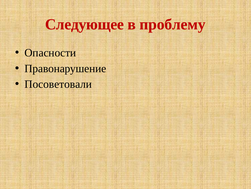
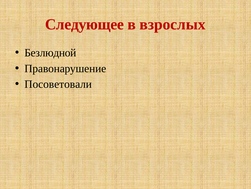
проблему: проблему -> взрослых (172, 24)
Опасности: Опасности -> Безлюдной (50, 53)
